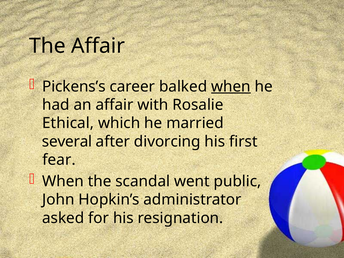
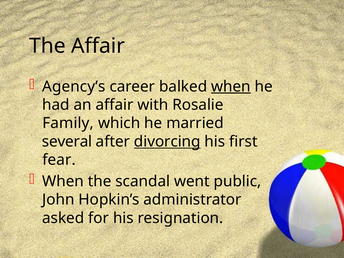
Pickens’s: Pickens’s -> Agency’s (74, 86)
Ethical: Ethical -> Family (68, 123)
divorcing underline: none -> present (167, 142)
